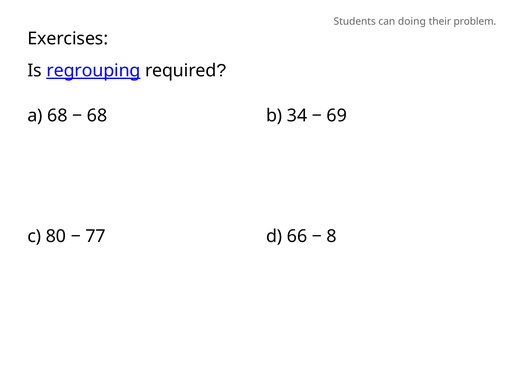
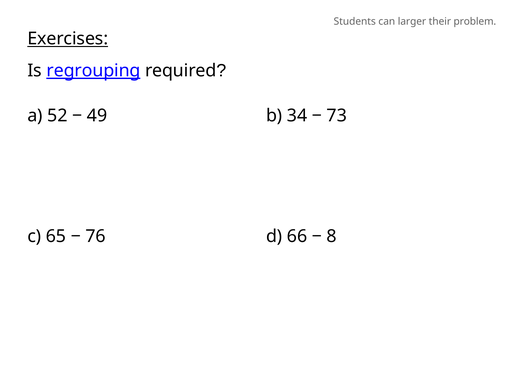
doing: doing -> larger (412, 22)
Exercises underline: none -> present (68, 39)
a 68: 68 -> 52 (57, 116)
68: 68 -> 49 (97, 116)
69: 69 -> 73 (337, 116)
80: 80 -> 65 (56, 236)
77: 77 -> 76 (96, 236)
